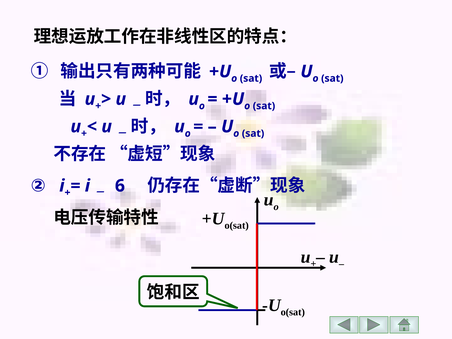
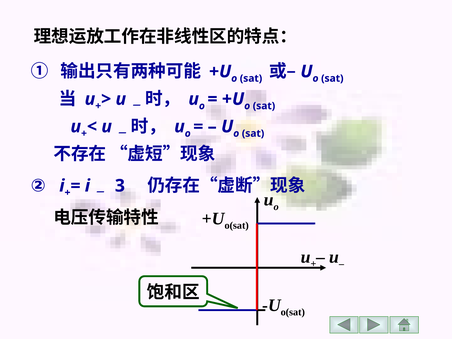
6: 6 -> 3 (120, 186)
